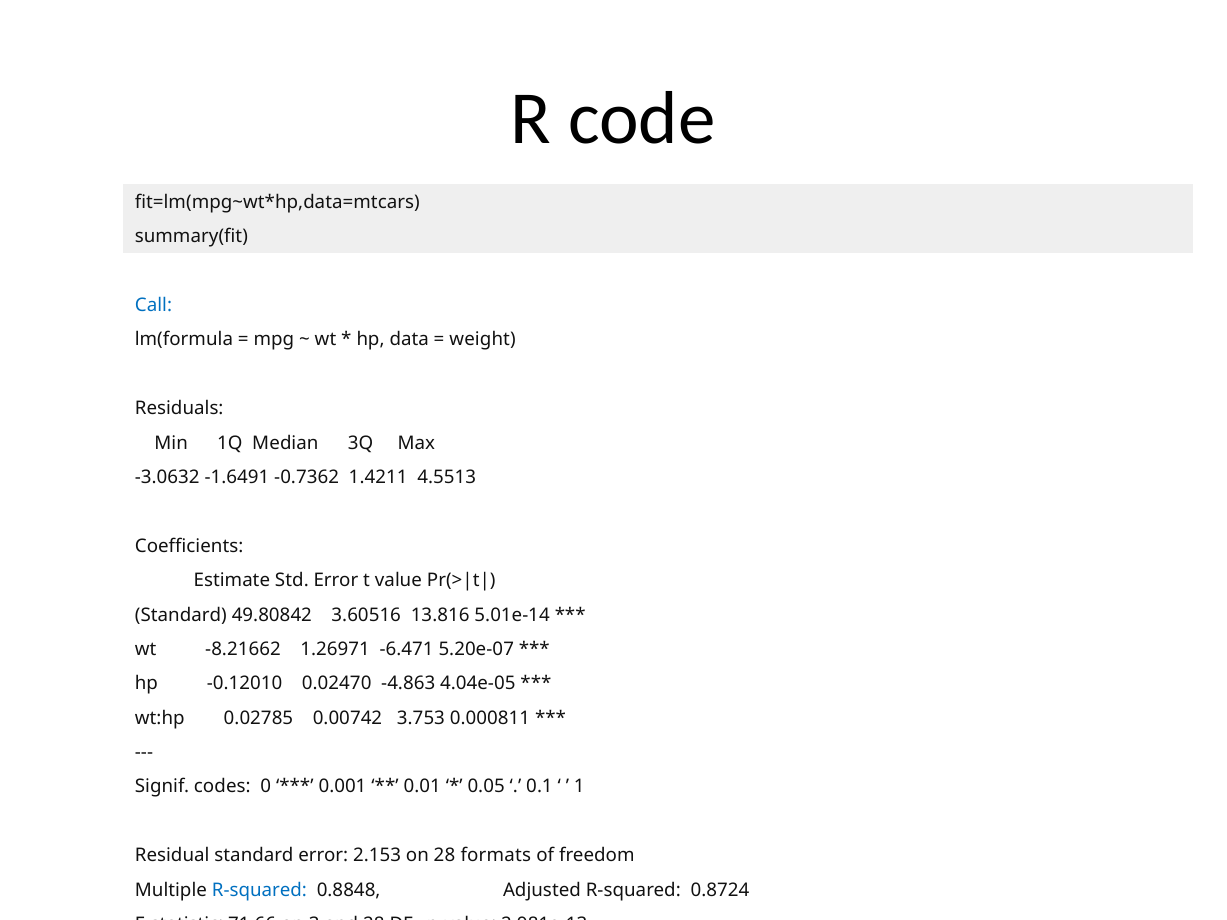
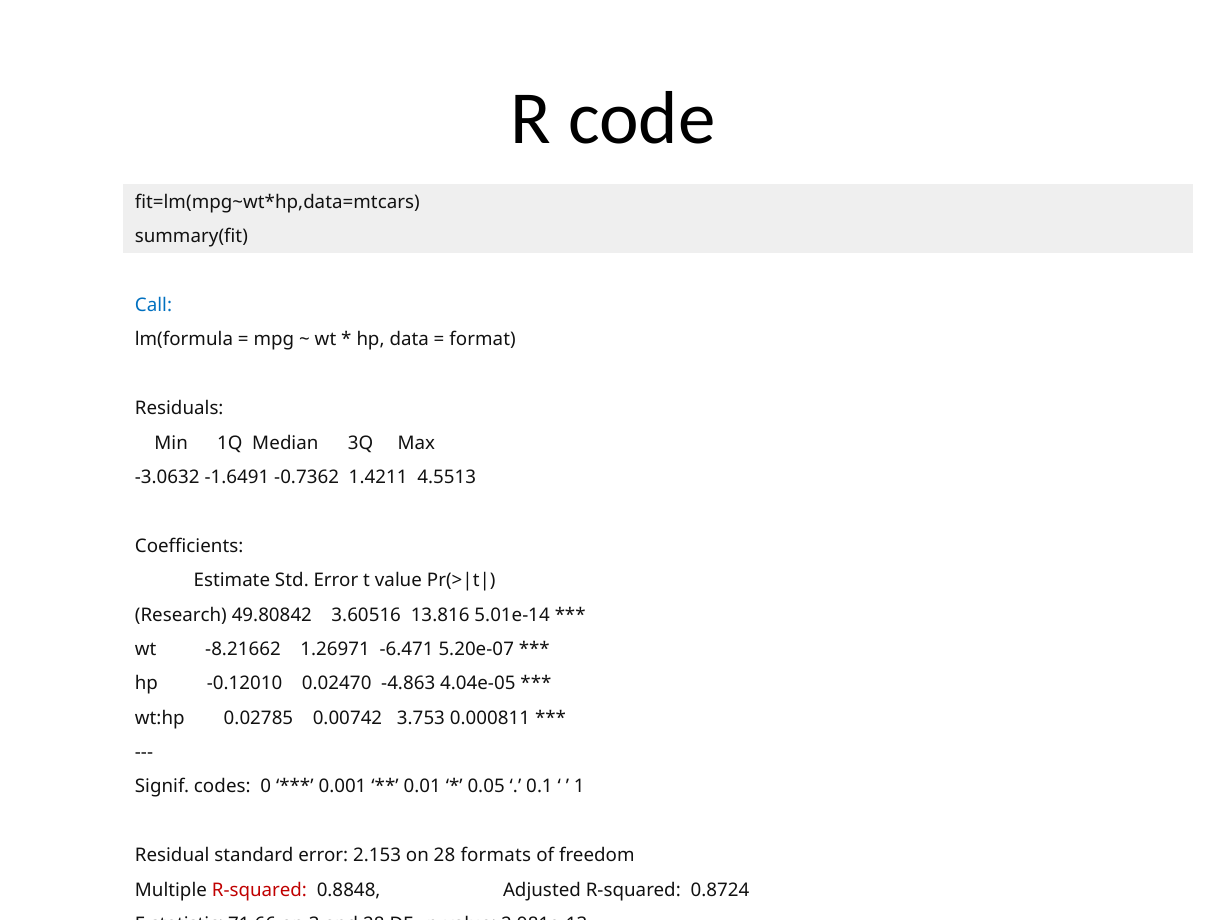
weight: weight -> format (483, 340)
Standard: Standard -> Research (181, 615)
R-squared colour: blue -> red (259, 890)
